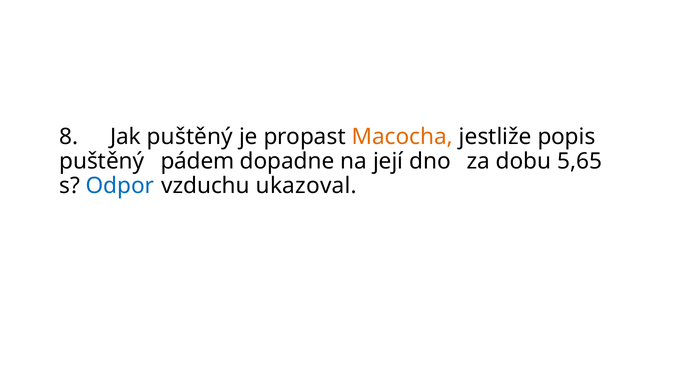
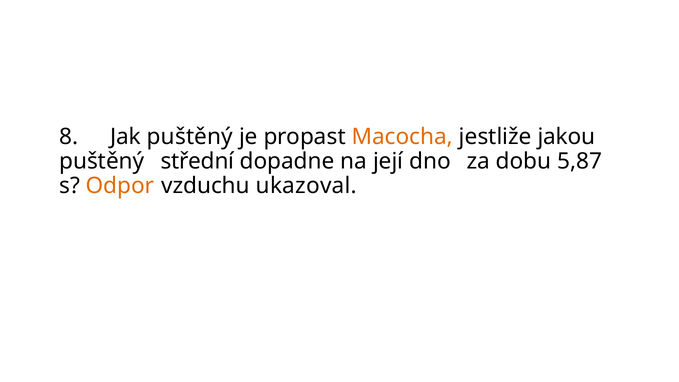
popis: popis -> jakou (567, 137)
pádem: pádem -> střední (197, 161)
5,65: 5,65 -> 5,87 (580, 161)
Odpor colour: blue -> orange (120, 186)
